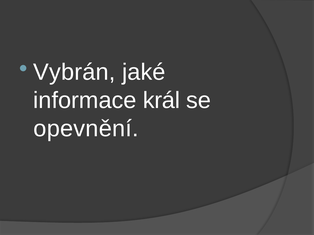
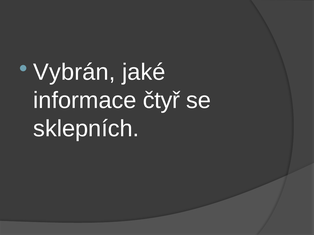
král: král -> čtyř (161, 101)
opevnění: opevnění -> sklepních (86, 129)
